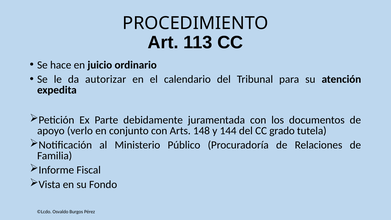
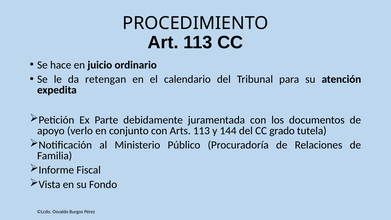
autorizar: autorizar -> retengan (106, 79)
Arts 148: 148 -> 113 (202, 131)
